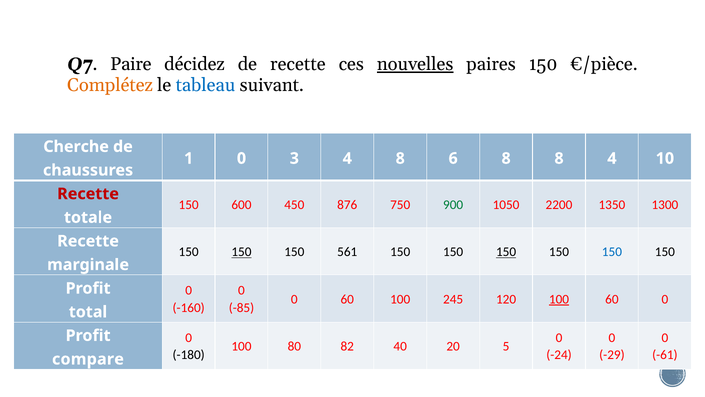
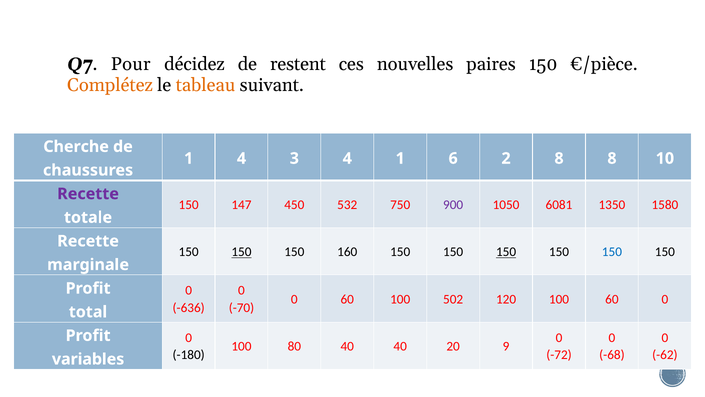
Paire: Paire -> Pour (131, 64)
de recette: recette -> restent (298, 64)
nouvelles underline: present -> none (415, 64)
tableau colour: blue -> orange (205, 85)
1 0: 0 -> 4 (241, 158)
4 8: 8 -> 1 (400, 158)
6 8: 8 -> 2 (506, 158)
8 4: 4 -> 8 (612, 158)
Recette colour: red -> purple (88, 194)
600: 600 -> 147 (241, 204)
876: 876 -> 532 (347, 204)
900 colour: green -> purple (453, 204)
2200: 2200 -> 6081 (559, 204)
1300: 1300 -> 1580 (665, 204)
561: 561 -> 160 (347, 252)
245: 245 -> 502 (453, 299)
100 underline: present -> none (559, 299)
-160: -160 -> -636 (189, 307)
-85: -85 -> -70 (241, 307)
80 82: 82 -> 40 (347, 346)
5: 5 -> 9 (506, 346)
-24: -24 -> -72 (559, 355)
-29: -29 -> -68 (612, 355)
-61: -61 -> -62 (665, 355)
compare: compare -> variables (88, 359)
